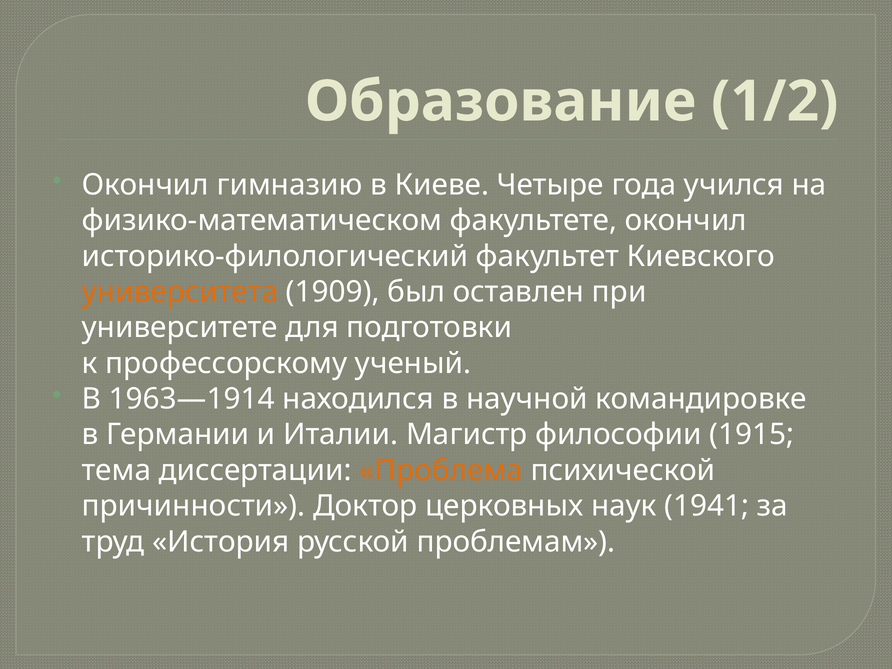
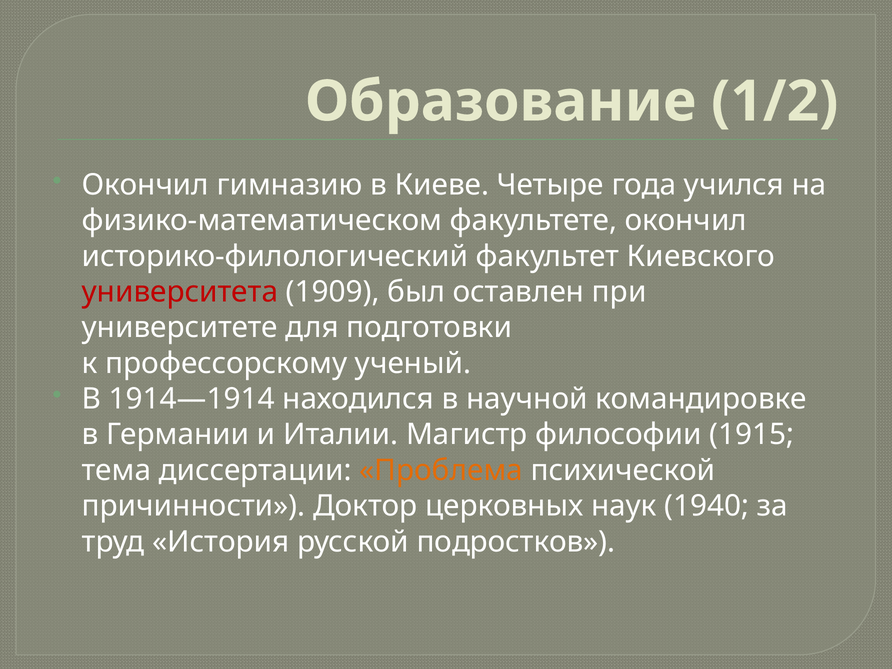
университета colour: orange -> red (180, 292)
1963—1914: 1963—1914 -> 1914—1914 (192, 399)
1941: 1941 -> 1940 (707, 506)
проблемам: проблемам -> подростков (516, 542)
